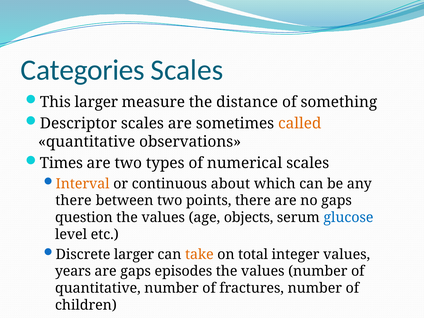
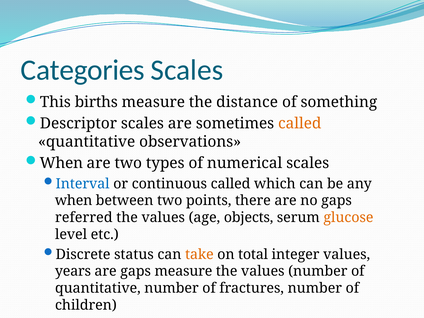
This larger: larger -> births (96, 102)
Times: Times -> When (61, 163)
Interval colour: orange -> blue (83, 184)
continuous about: about -> called (231, 184)
there: there -> when (74, 201)
question: question -> referred (84, 218)
glucose colour: blue -> orange (348, 218)
Discrete larger: larger -> status (134, 254)
gaps episodes: episodes -> measure (183, 271)
